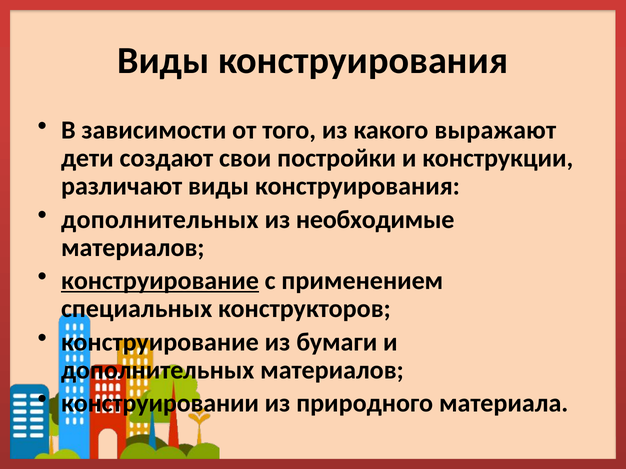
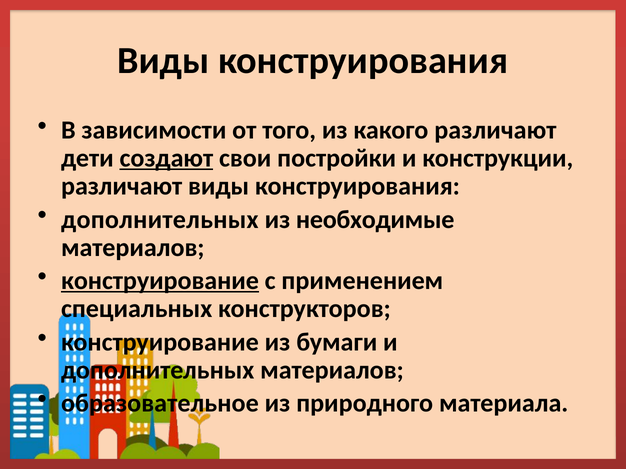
какого выражают: выражают -> различают (495, 130)
создают underline: none -> present (166, 158)
конструировании: конструировании -> образовательное (160, 404)
